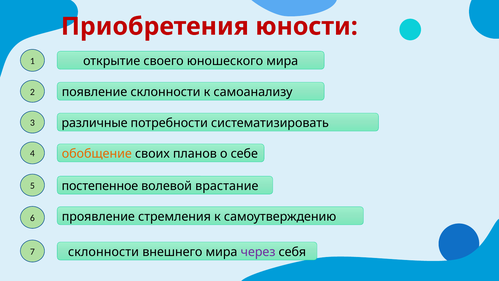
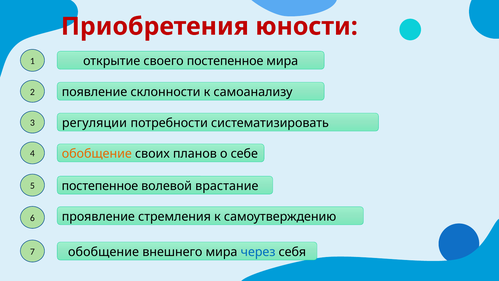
своего юношеского: юношеского -> постепенное (225, 61)
различные: различные -> регуляции (94, 123)
склонности: склонности -> обобщение (104, 252)
через colour: purple -> blue (258, 252)
